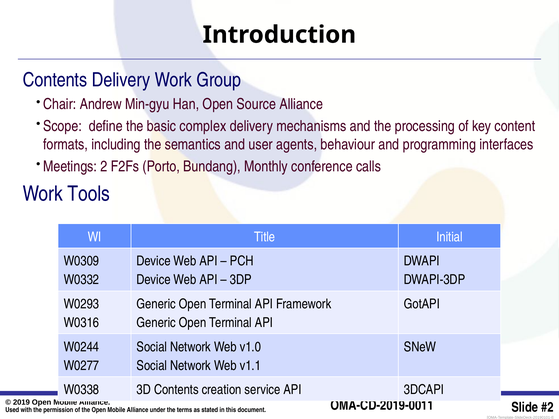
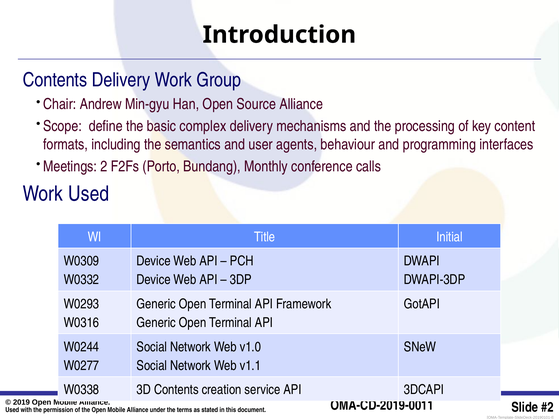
Work Tools: Tools -> Used (89, 194)
